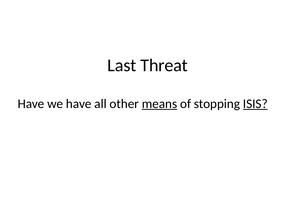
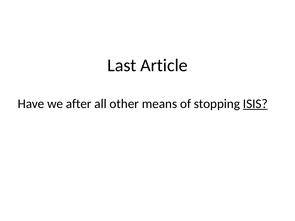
Threat: Threat -> Article (164, 65)
we have: have -> after (79, 104)
means underline: present -> none (160, 104)
